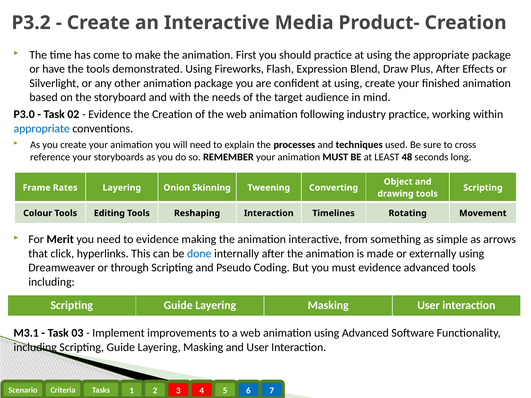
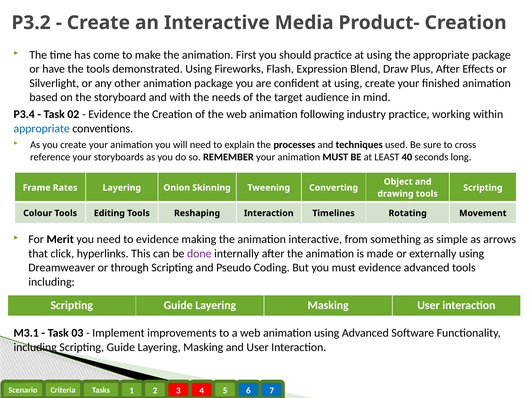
P3.0: P3.0 -> P3.4 (24, 114)
48: 48 -> 40 (407, 157)
done colour: blue -> purple (199, 254)
